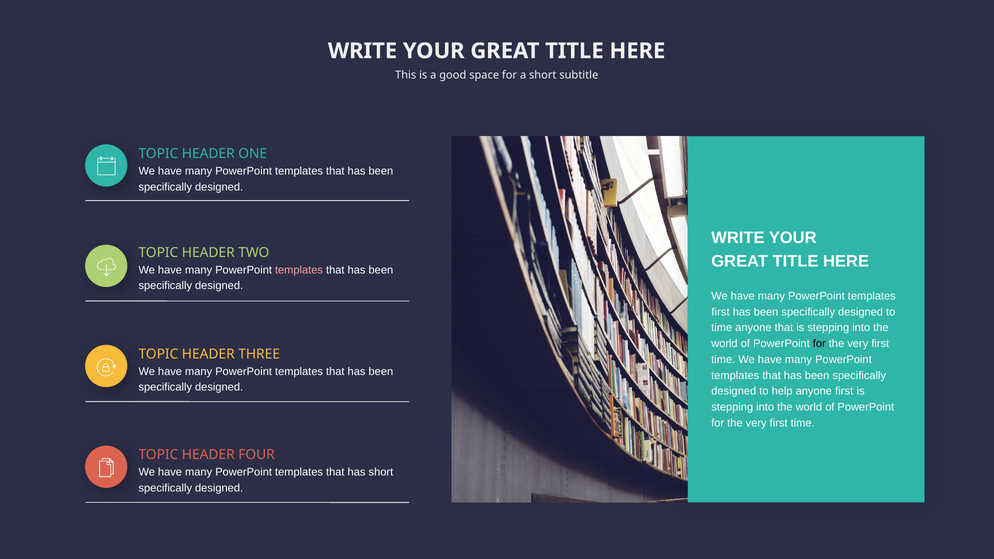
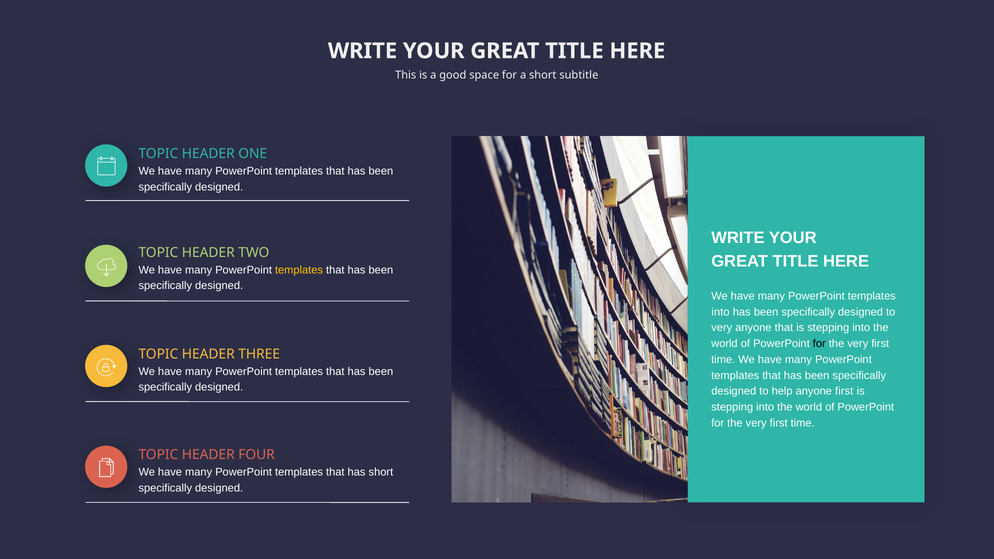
templates colour: pink -> yellow (299, 270)
first: first -> into (721, 312)
time: time -> very (722, 328)
